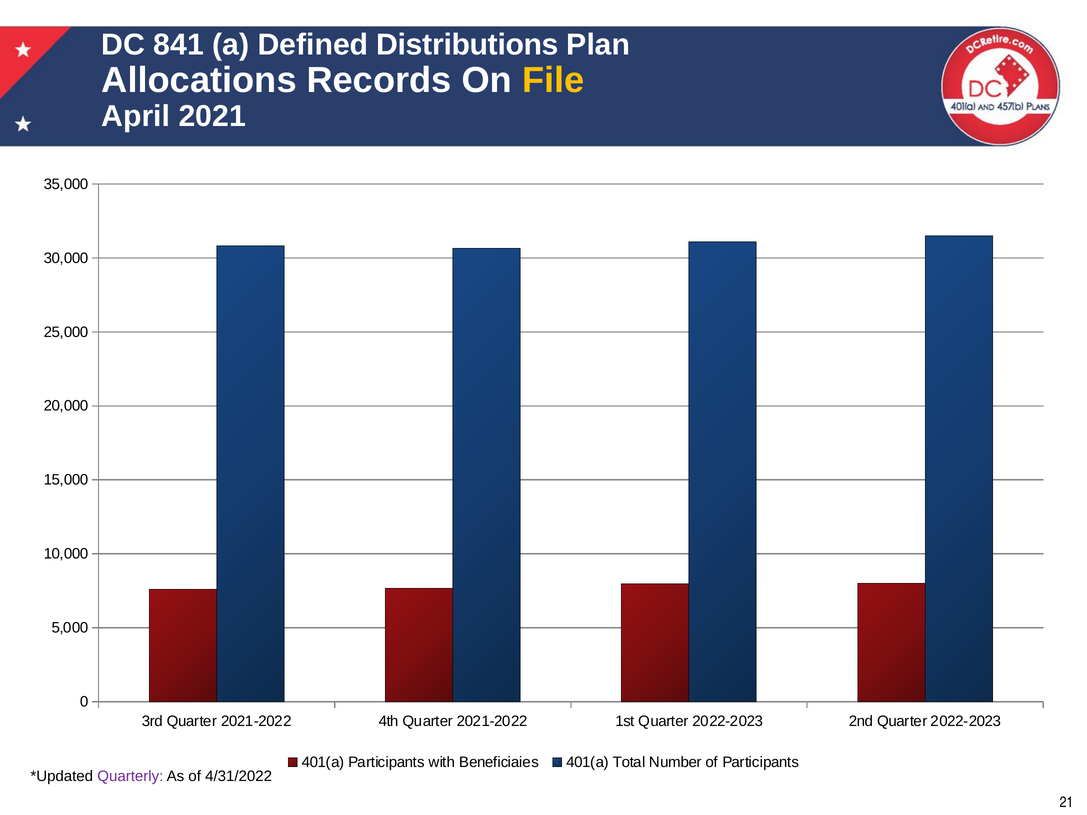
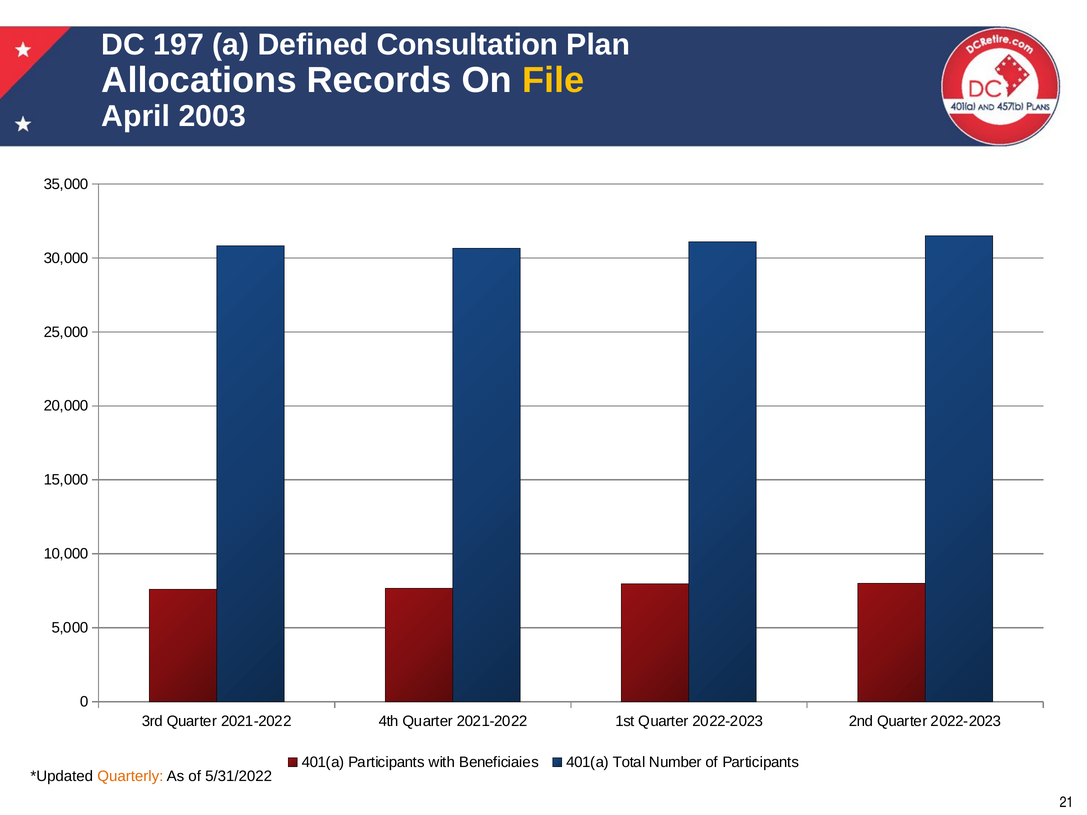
841: 841 -> 197 (179, 45)
Distributions: Distributions -> Consultation (468, 45)
2021: 2021 -> 2003 (212, 116)
Quarterly colour: purple -> orange (130, 776)
4/31/2022: 4/31/2022 -> 5/31/2022 (239, 776)
